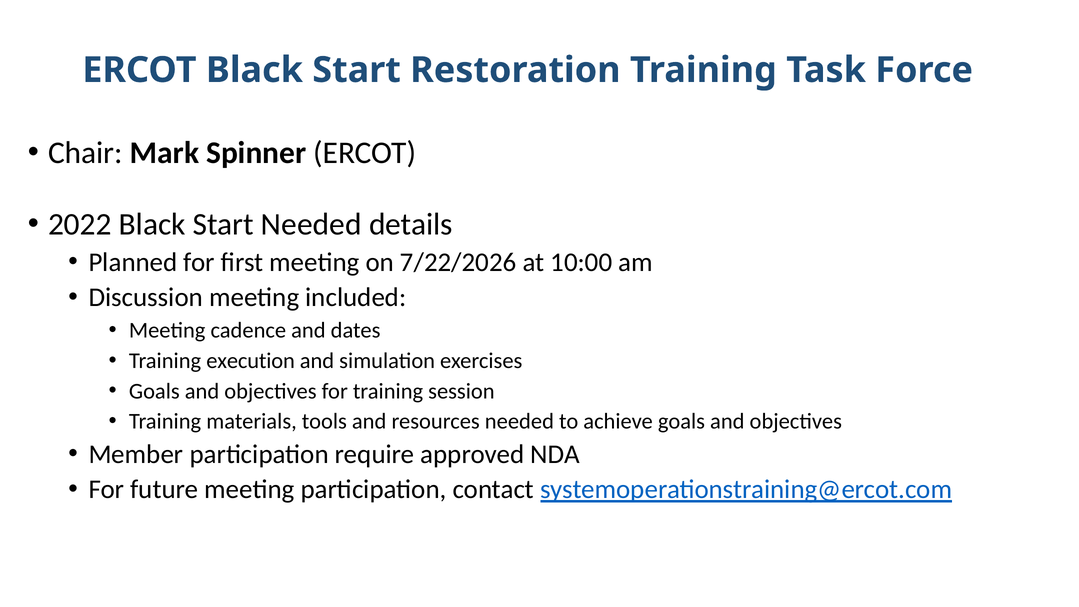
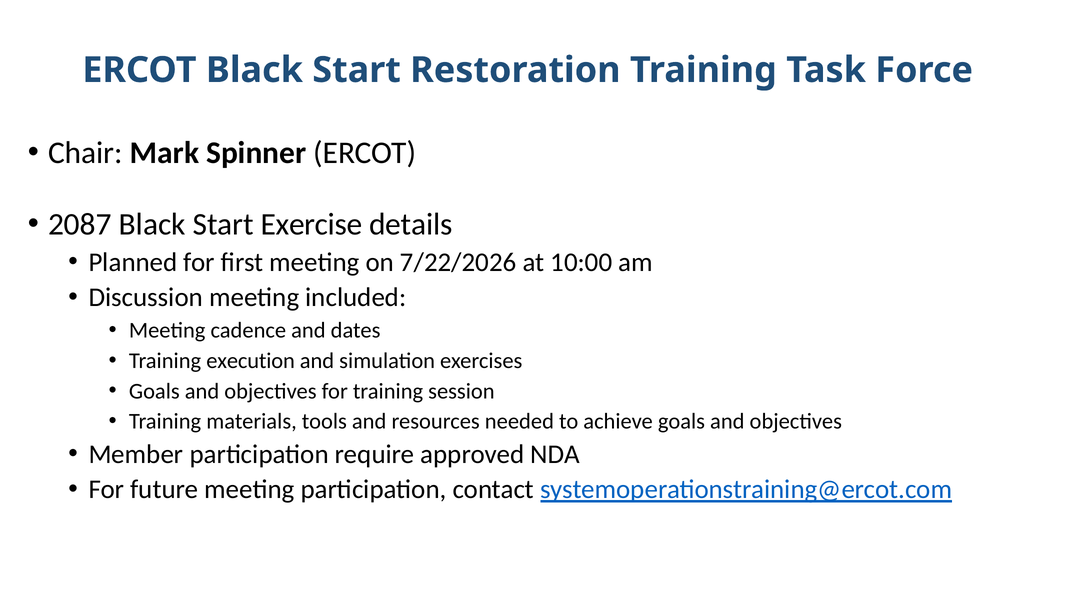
2022: 2022 -> 2087 (80, 225)
Start Needed: Needed -> Exercise (312, 225)
